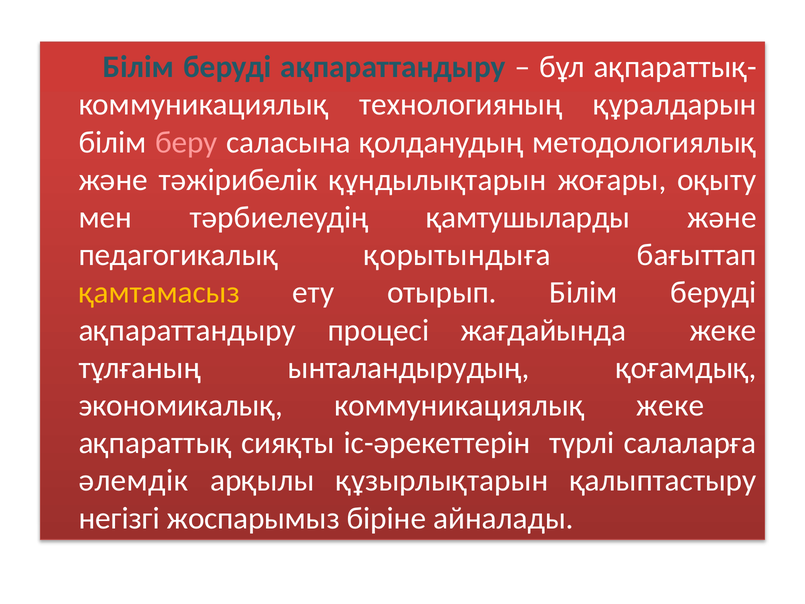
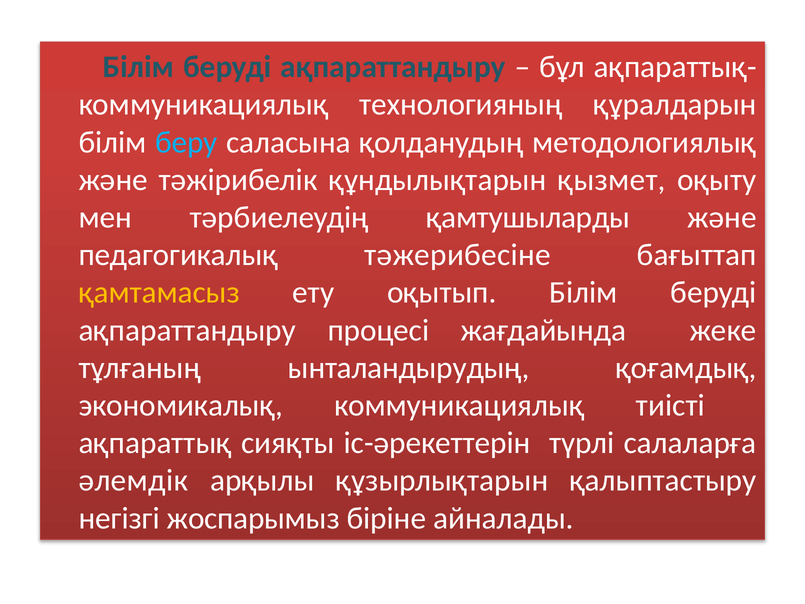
беру colour: pink -> light blue (186, 142)
жоғары: жоғары -> қызмет (612, 180)
қорытындыға: қорытындыға -> тәжерибесіне (457, 255)
отырып: отырып -> оқытып (442, 292)
коммуникациялық жеке: жеке -> тиісті (670, 405)
